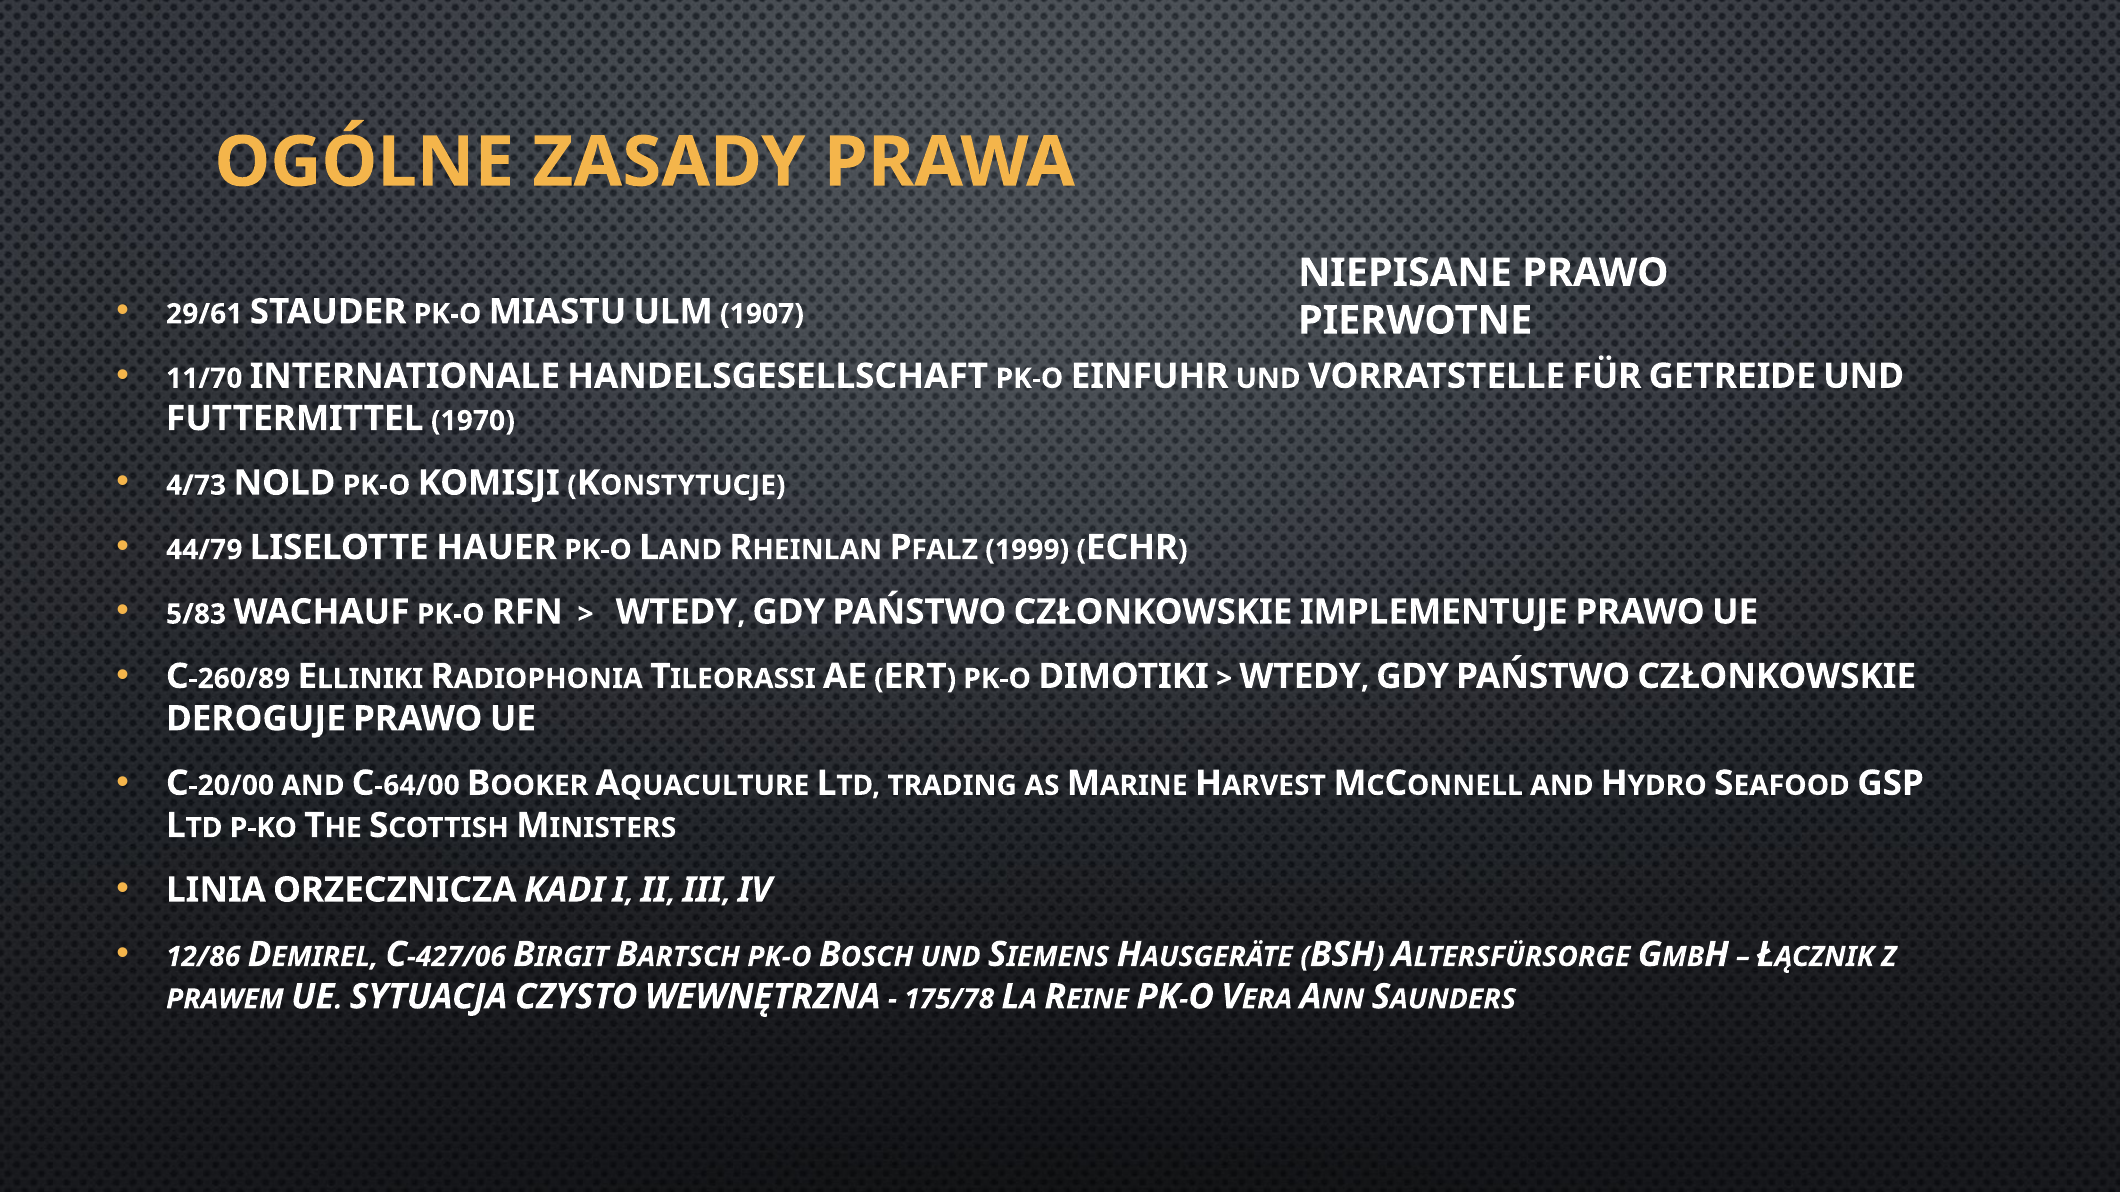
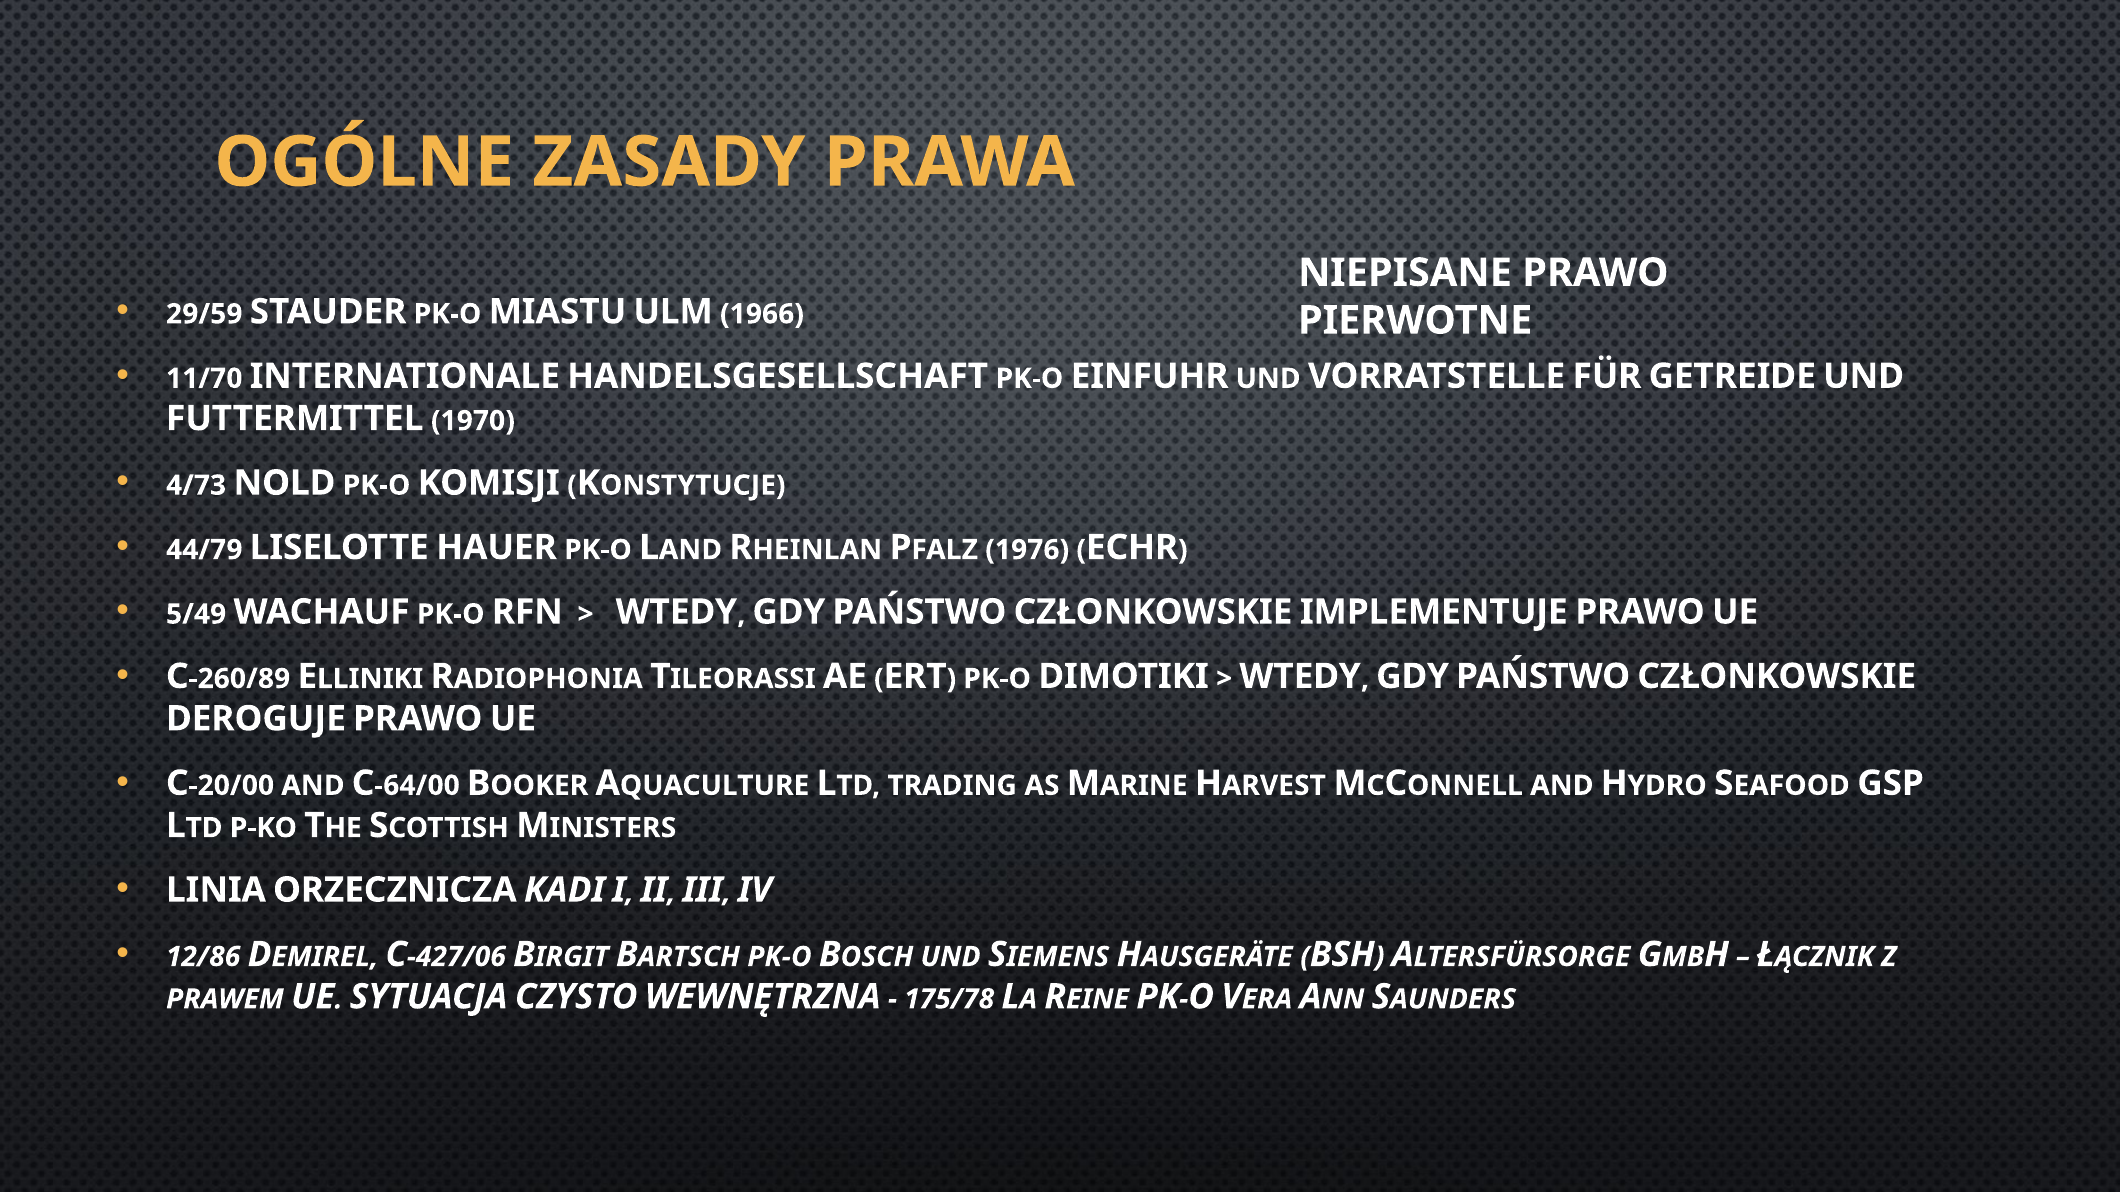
29/61: 29/61 -> 29/59 (204, 314)
1907: 1907 -> 1966 (762, 314)
1999: 1999 -> 1976 (1027, 550)
5/83: 5/83 -> 5/49 (196, 614)
